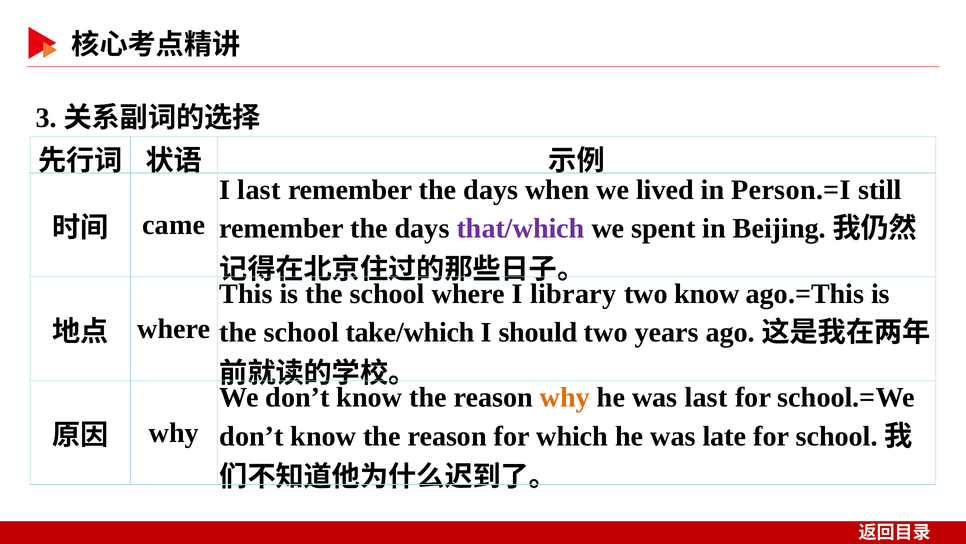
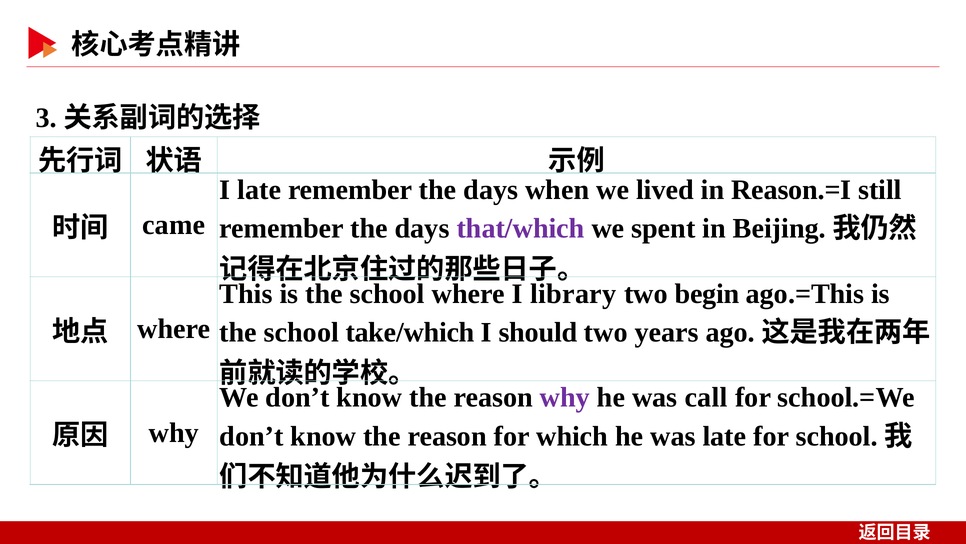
I last: last -> late (259, 190)
Person.=I: Person.=I -> Reason.=I (791, 190)
two know: know -> begin (707, 293)
why colour: orange -> purple (565, 397)
was last: last -> call (706, 397)
